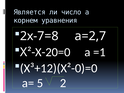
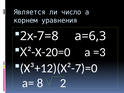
а=2,7: а=2,7 -> а=6,3 (90, 36)
=1: =1 -> =3 (99, 52)
Х³+12)(Х²-0)=0: Х³+12)(Х²-0)=0 -> Х³+12)(Х²-7)=0 (59, 68)
5: 5 -> 8 (40, 83)
